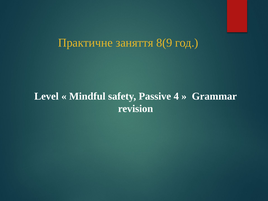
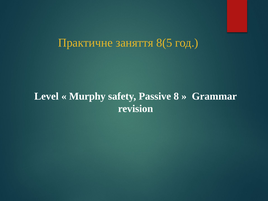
8(9: 8(9 -> 8(5 (164, 43)
Mindful: Mindful -> Murphy (87, 96)
4: 4 -> 8 (176, 96)
